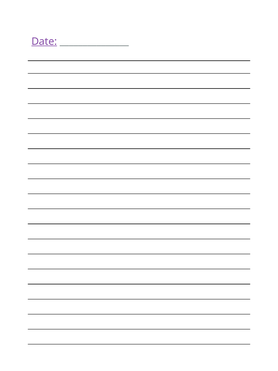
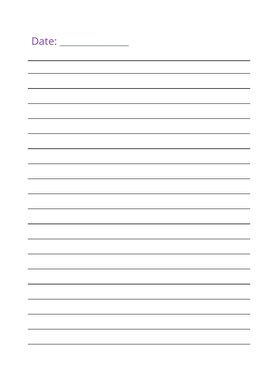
Date underline: present -> none (44, 41)
